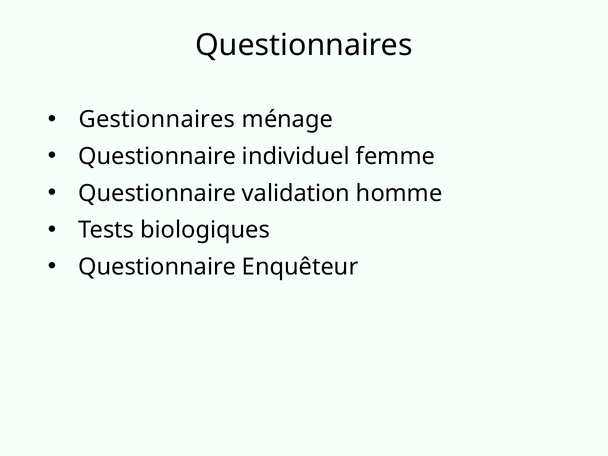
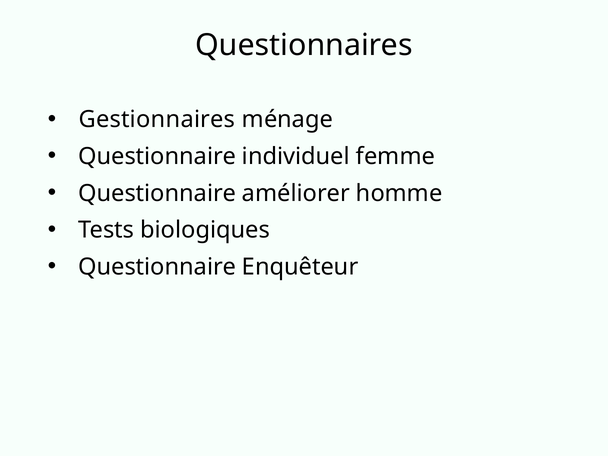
validation: validation -> améliorer (296, 193)
